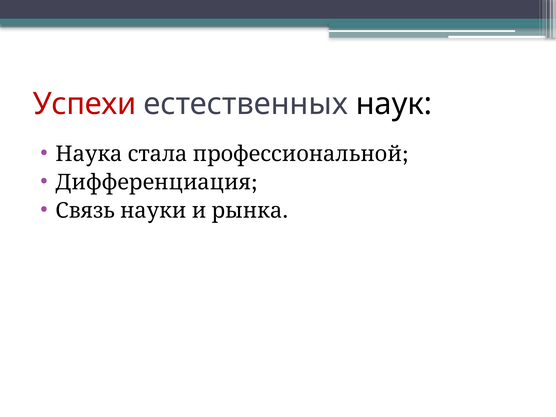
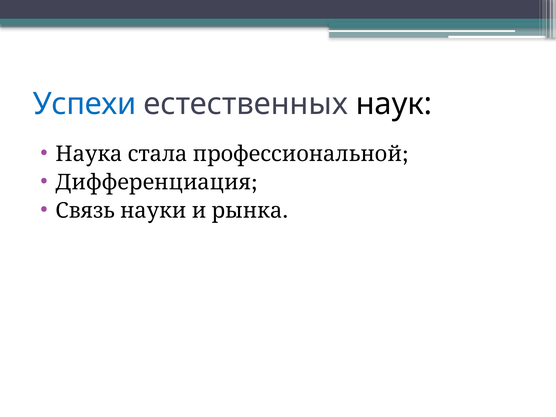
Успехи colour: red -> blue (85, 104)
